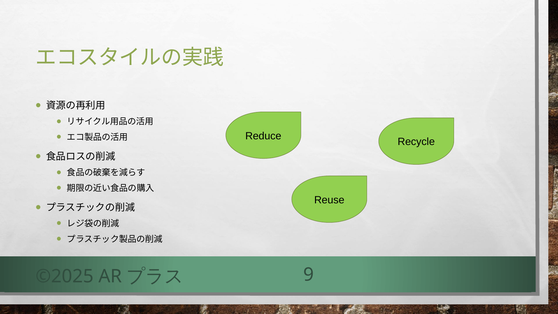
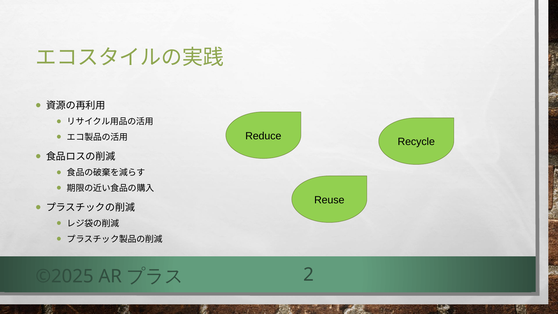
9: 9 -> 2 (309, 275)
